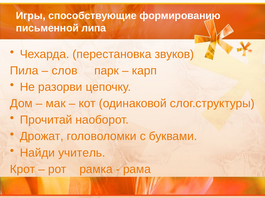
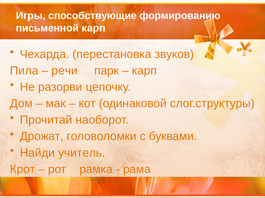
письменной липа: липа -> карп (94, 28)
слов: слов -> речи (65, 71)
